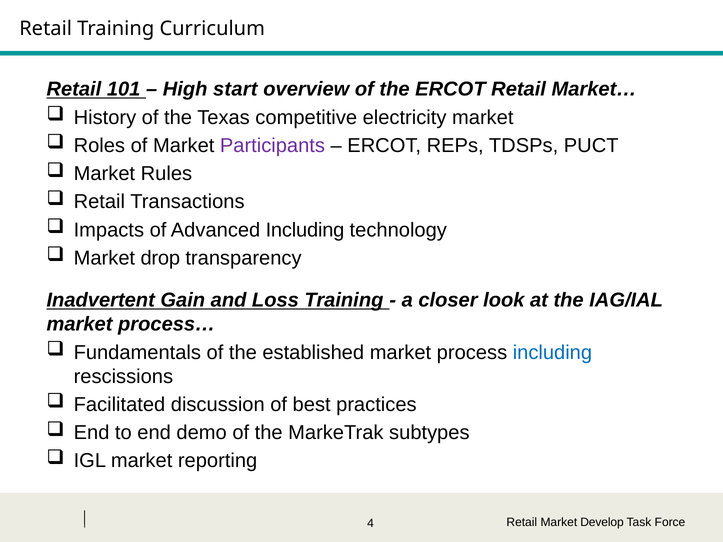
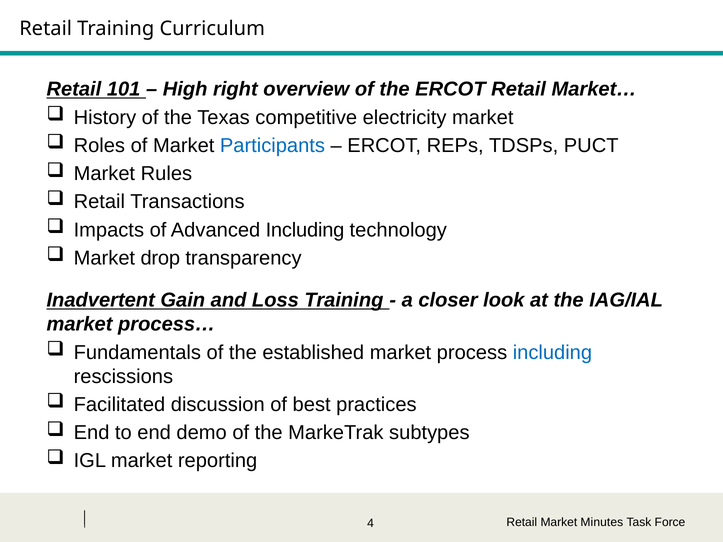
start: start -> right (235, 89)
Participants colour: purple -> blue (272, 146)
Develop: Develop -> Minutes (602, 522)
